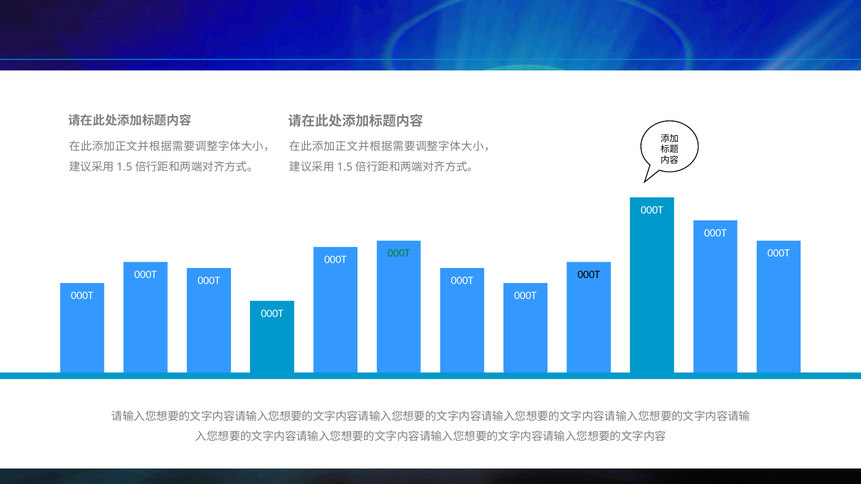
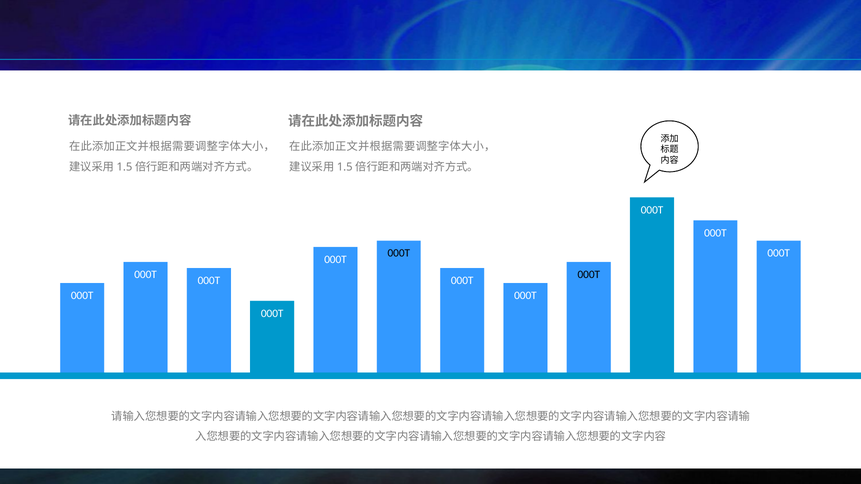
000T colour: green -> black (399, 253)
